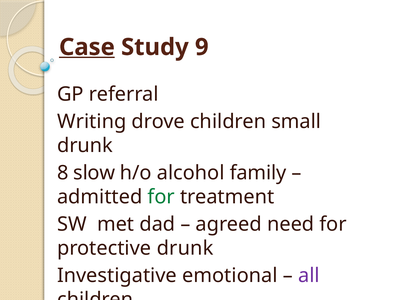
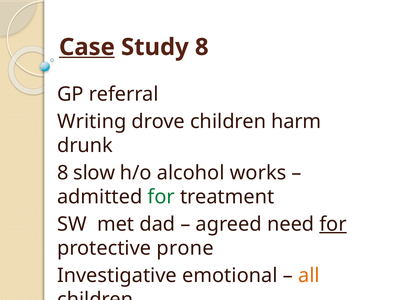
Study 9: 9 -> 8 (202, 47)
small: small -> harm (296, 121)
family: family -> works (258, 173)
for underline: none -> present (333, 224)
protective drunk: drunk -> prone (185, 248)
all colour: purple -> orange (309, 275)
